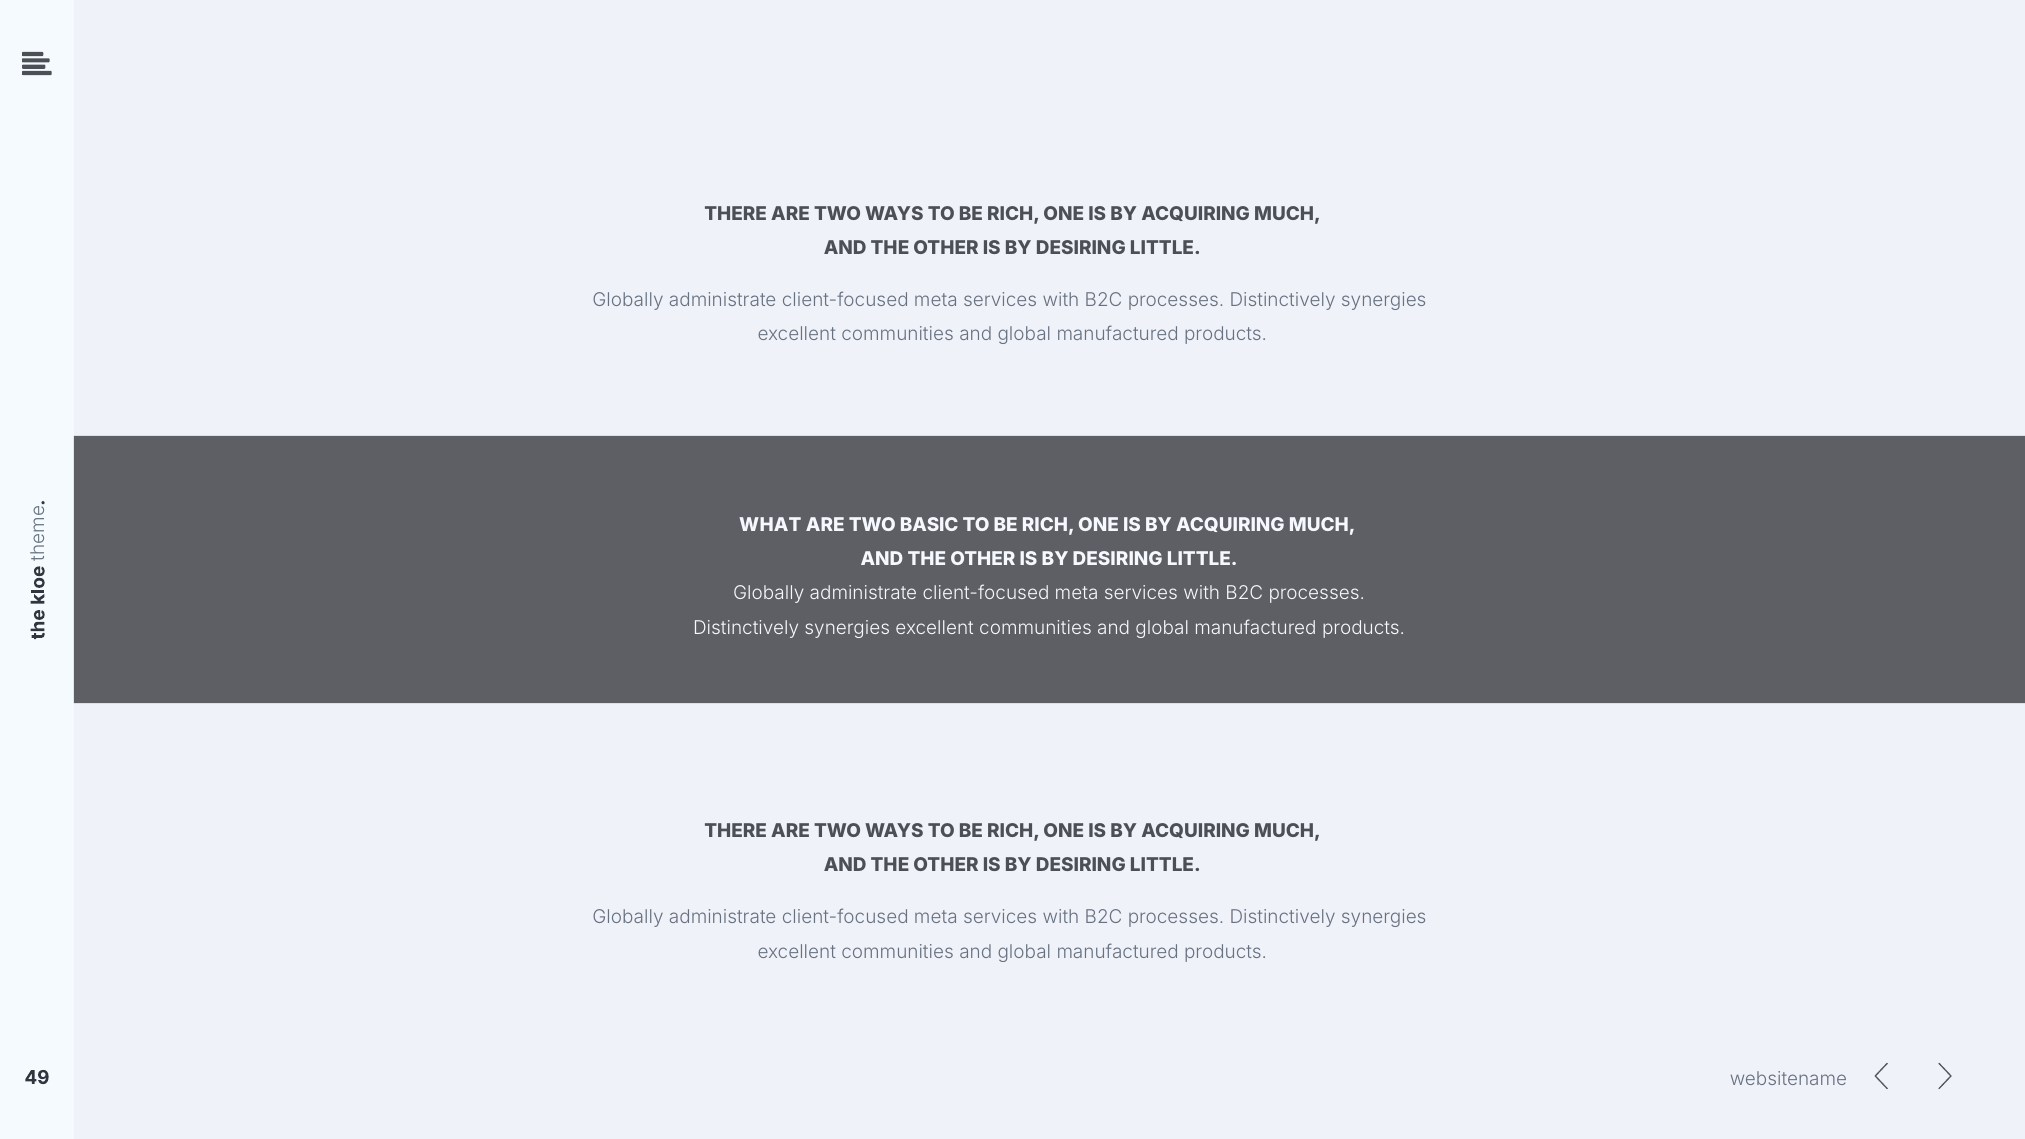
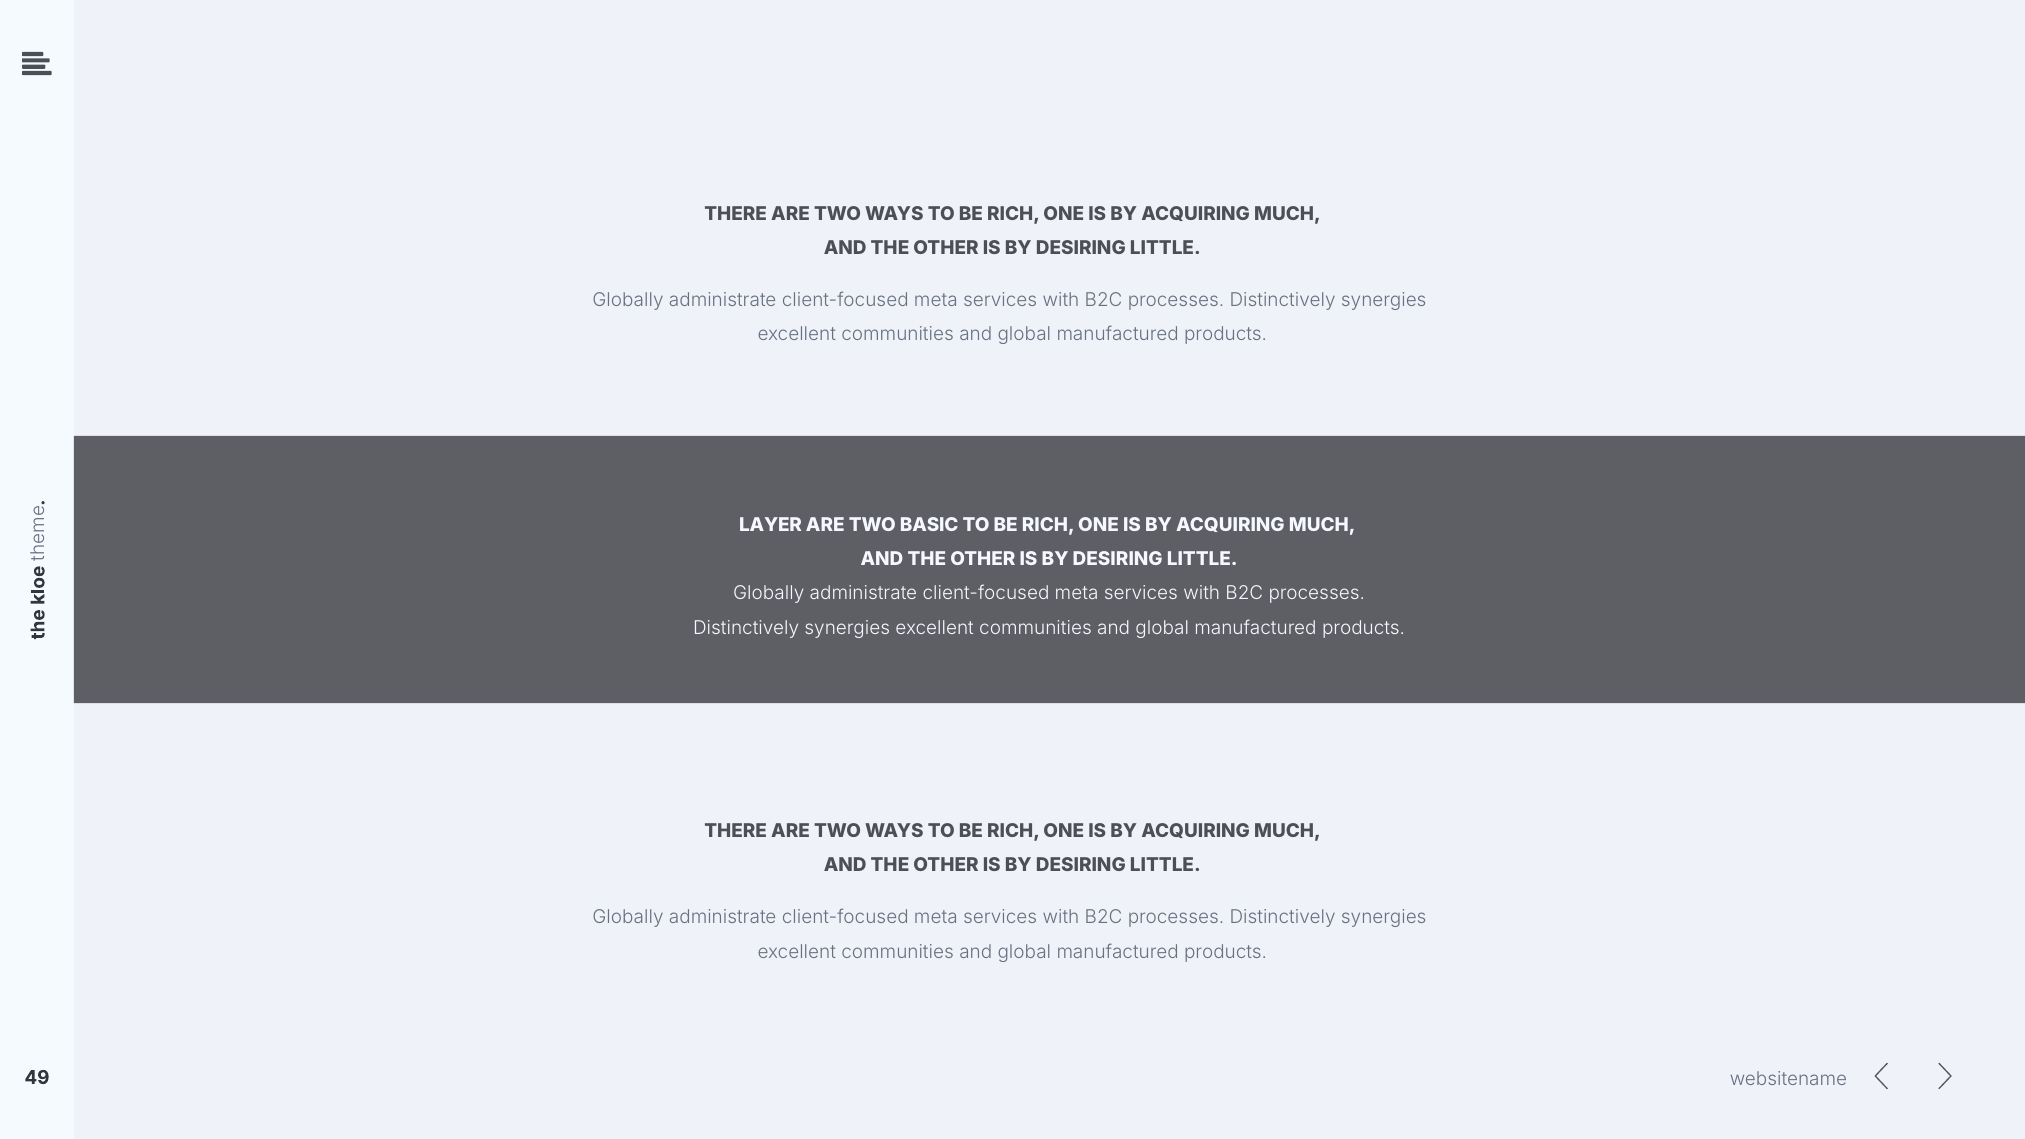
WHAT: WHAT -> LAYER (771, 525)
